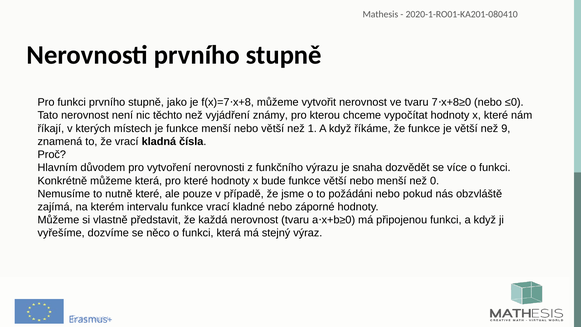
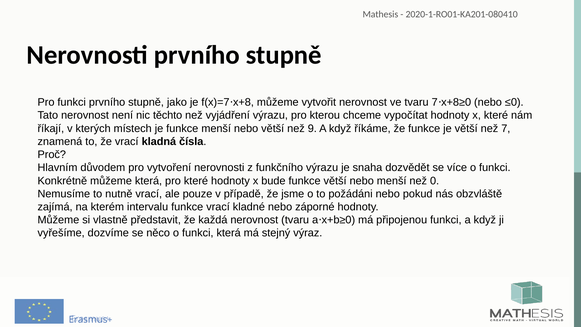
vyjádření známy: známy -> výrazu (270, 115)
1: 1 -> 9 (312, 128)
než 9: 9 -> 7 (506, 128)
nutně které: které -> vrací (149, 194)
